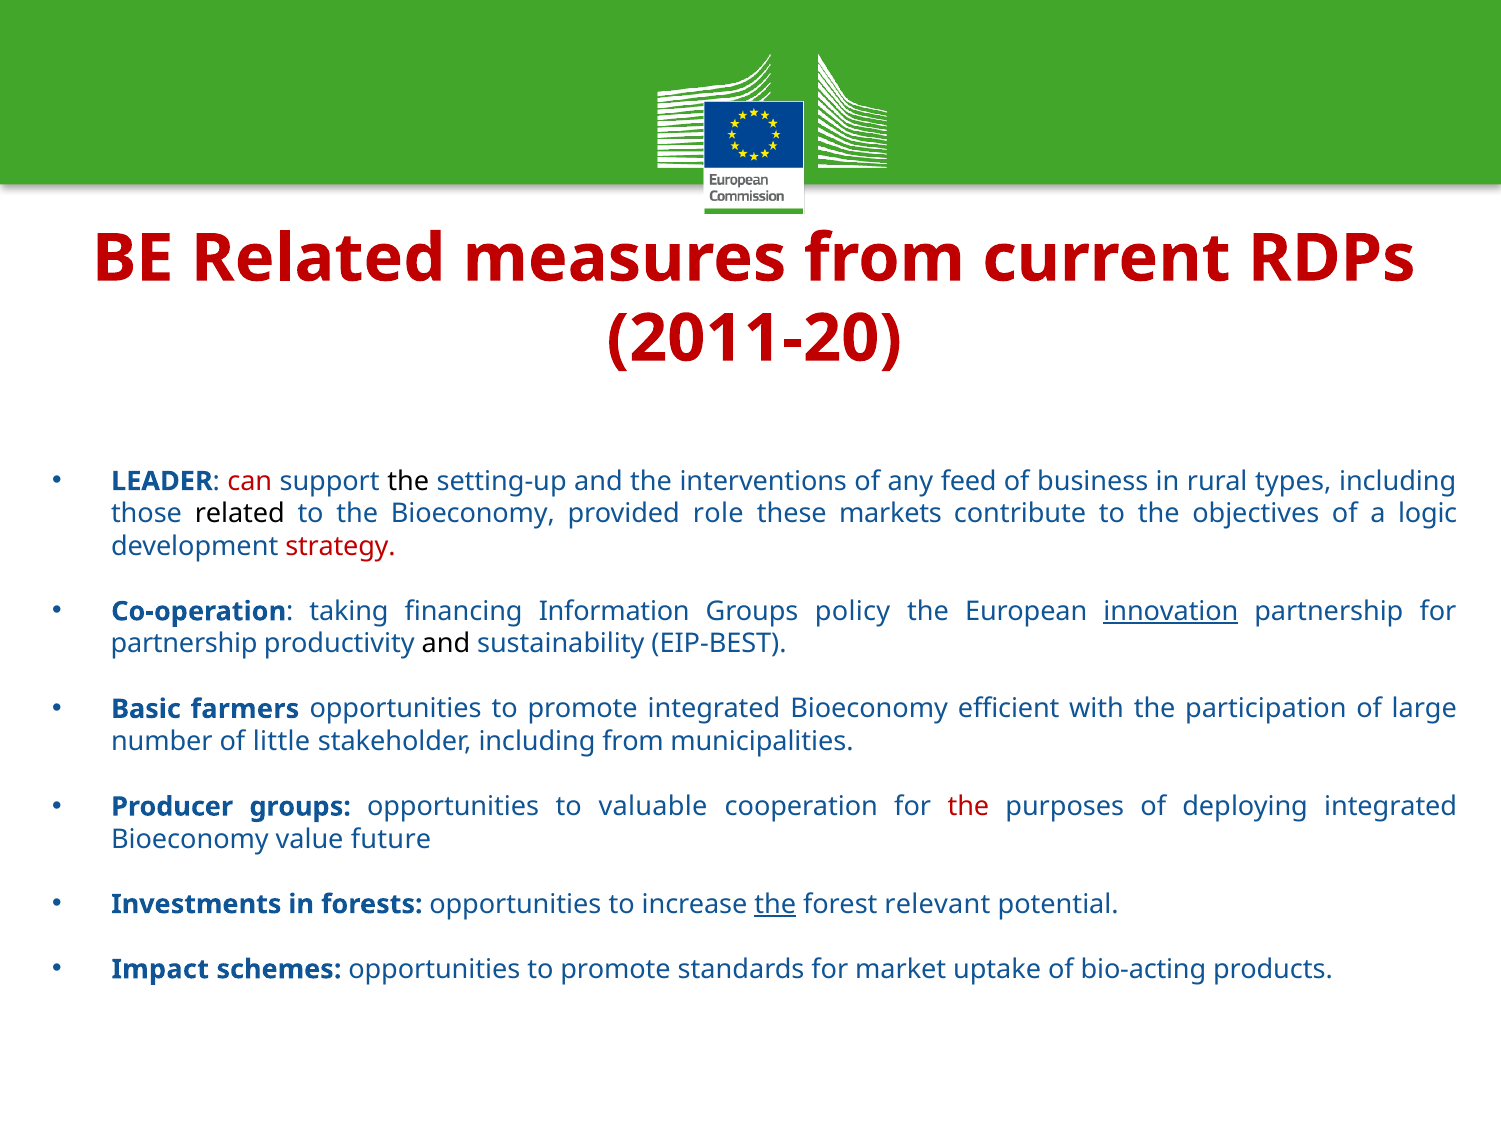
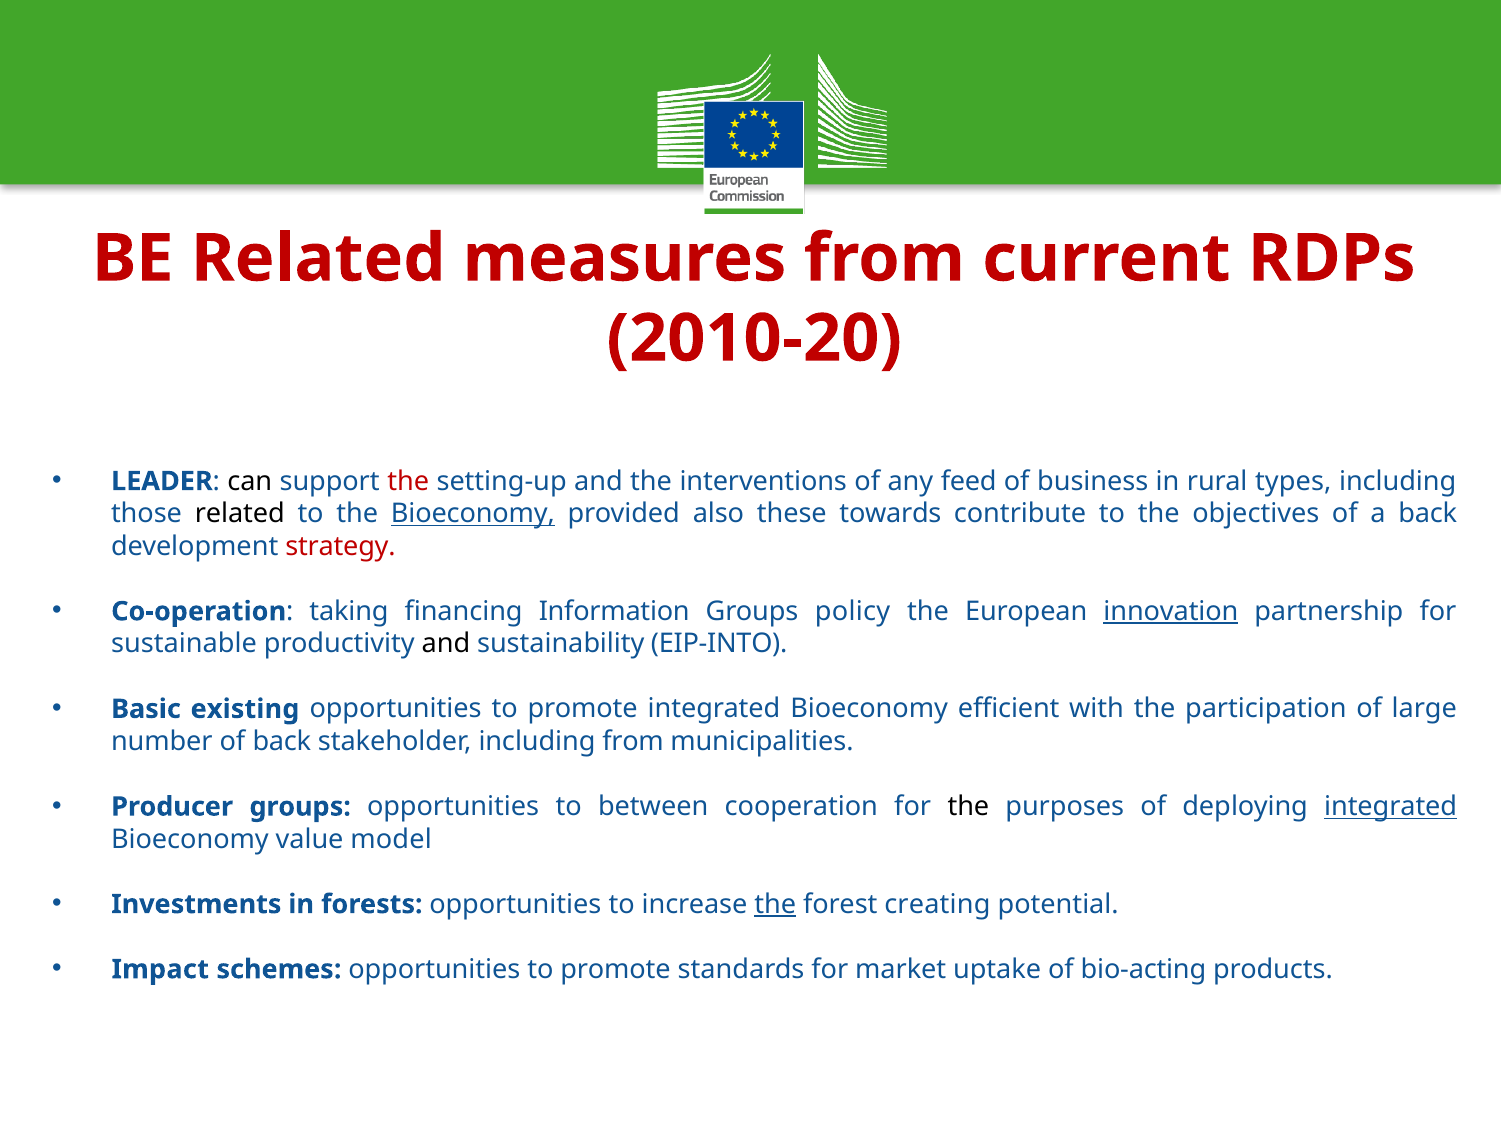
2011-20: 2011-20 -> 2010-20 (754, 339)
can colour: red -> black (250, 482)
the colour: black -> red (408, 482)
Bioeconomy underline: none -> present (473, 514)
role: role -> also (718, 514)
markets: markets -> towards (890, 514)
a logic: logic -> back (1428, 514)
partnership: partnership -> sustainable (184, 644)
EIP-BEST: EIP-BEST -> EIP-INTO (719, 644)
farmers: farmers -> existing (245, 710)
of little: little -> back (282, 742)
valuable: valuable -> between (653, 807)
the colour: red -> black (968, 807)
integrated underline: none -> present (1391, 807)
future: future -> model (391, 840)
relevant: relevant -> creating (937, 905)
